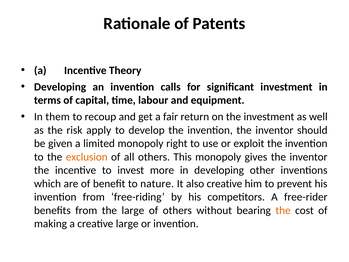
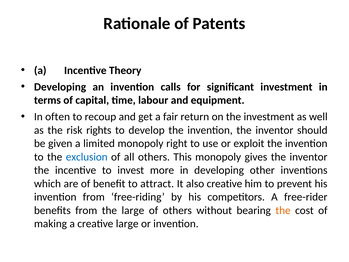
them: them -> often (58, 117)
apply: apply -> rights (99, 130)
exclusion colour: orange -> blue (87, 157)
nature: nature -> attract (157, 183)
